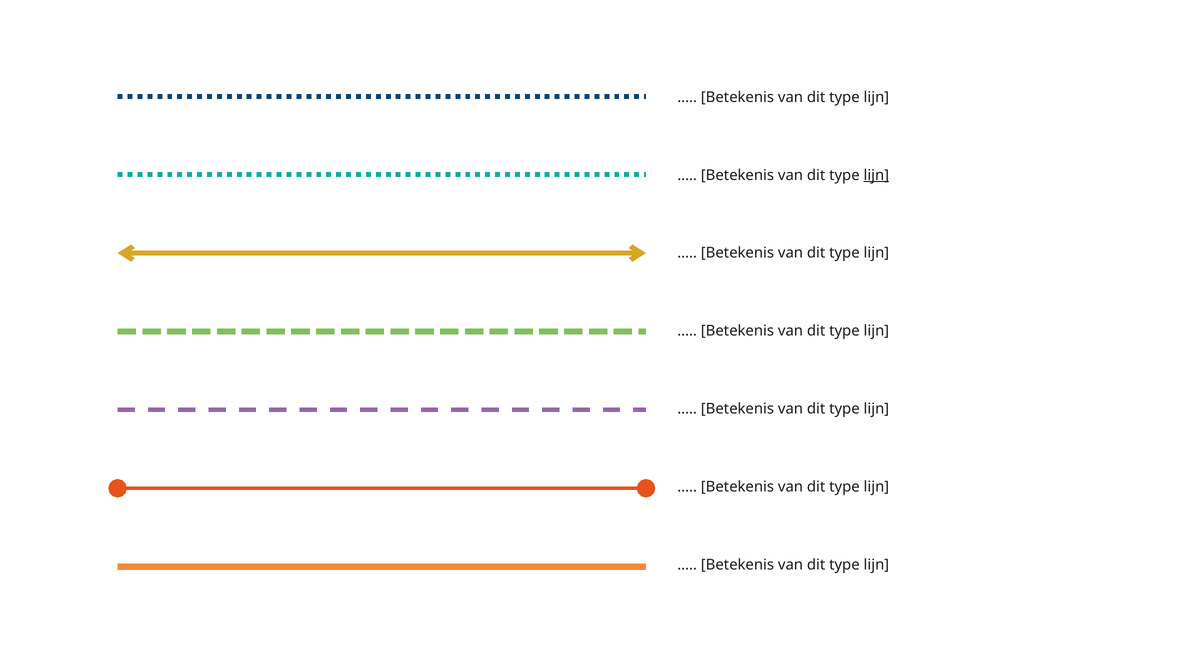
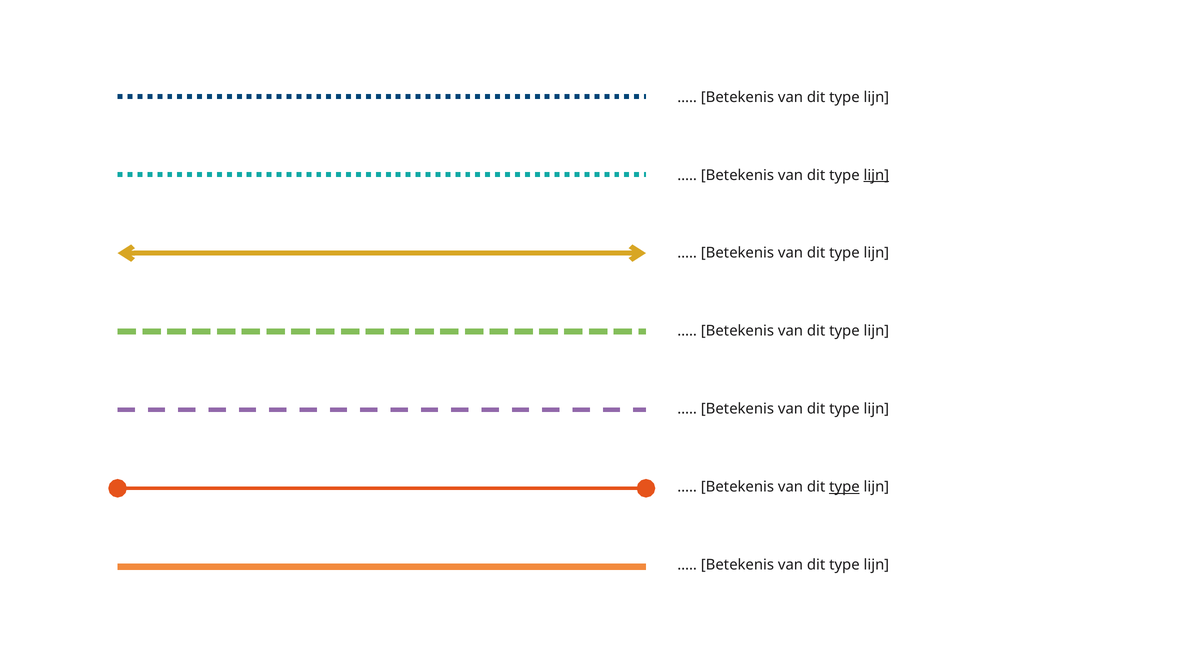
type underline: none -> present (844, 487)
